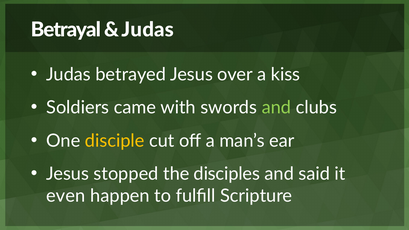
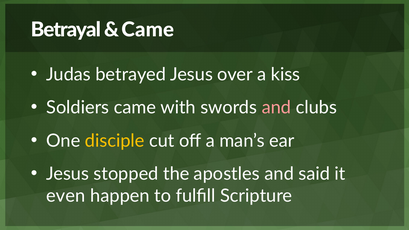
Judas: Judas -> Came (148, 30)
and colour: light green -> pink (276, 108)
disciples: disciples -> apostles (227, 174)
